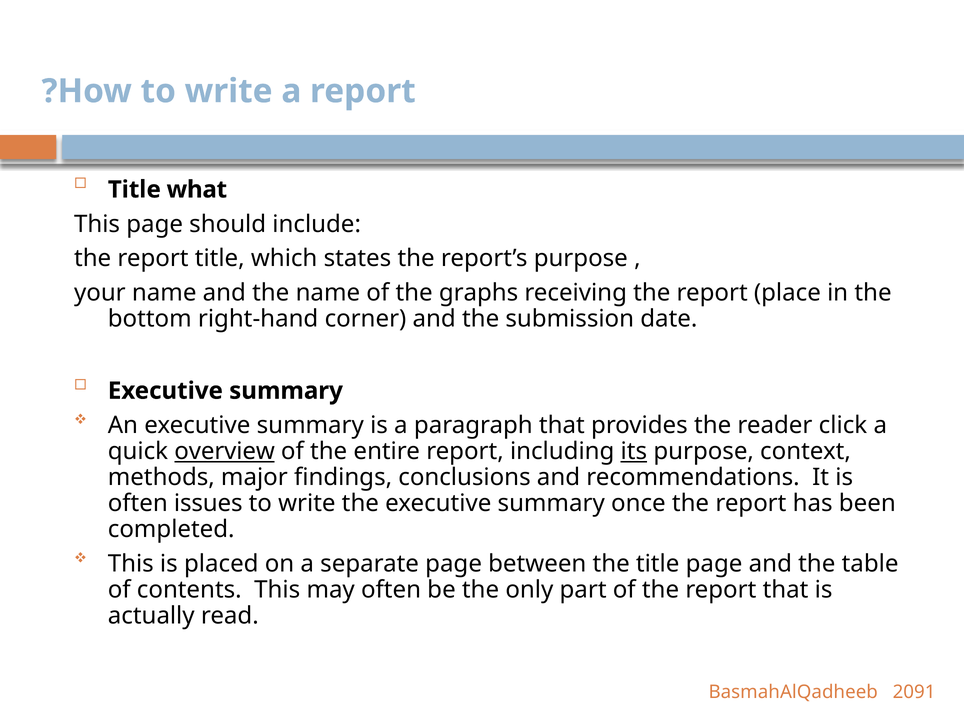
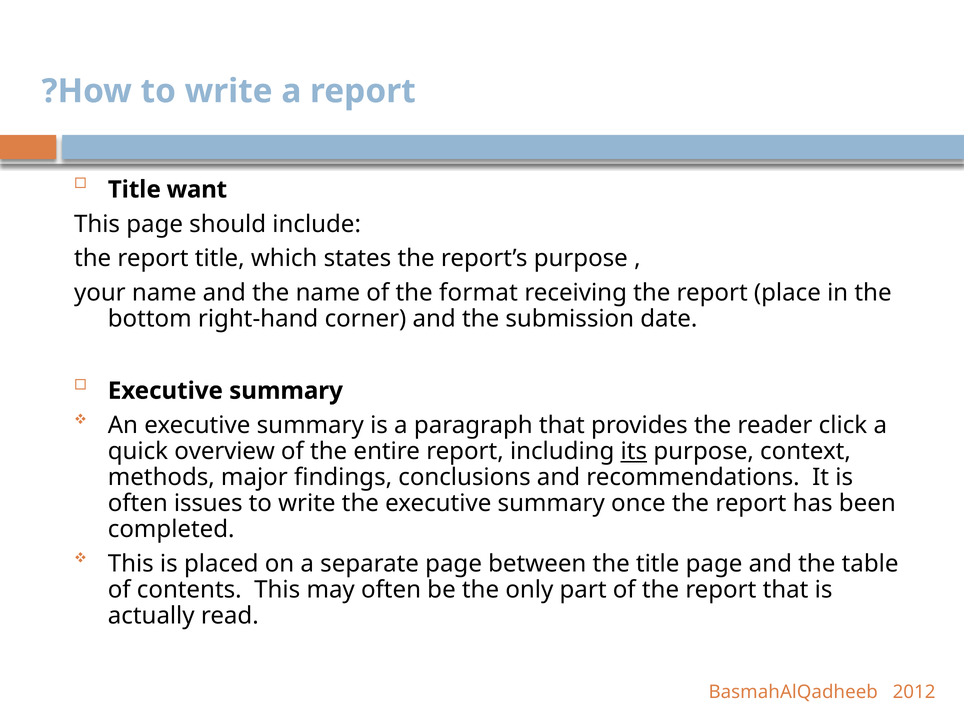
what: what -> want (197, 190)
graphs: graphs -> format (478, 293)
overview underline: present -> none (225, 451)
2091: 2091 -> 2012 (914, 692)
